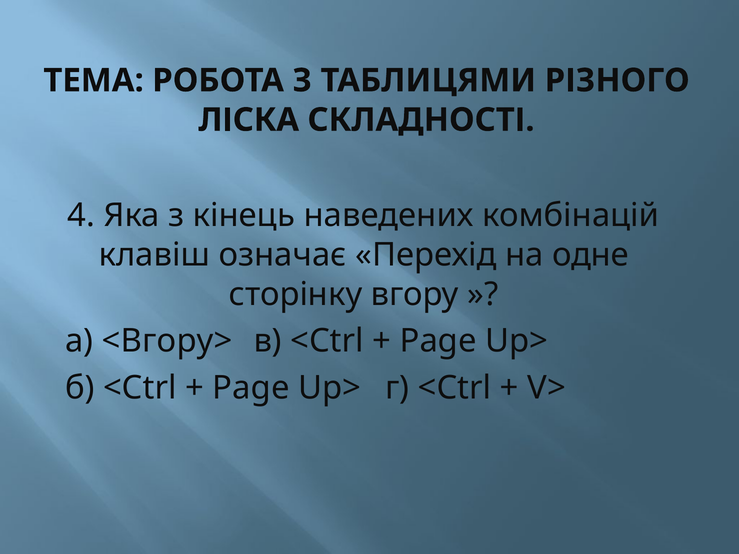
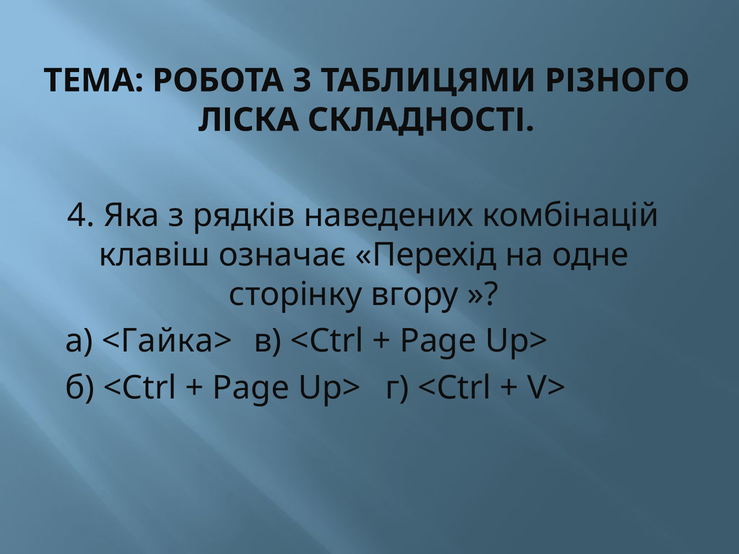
кінець: кінець -> рядків (244, 215)
<Вгору>: <Вгору> -> <Гайка> (167, 341)
